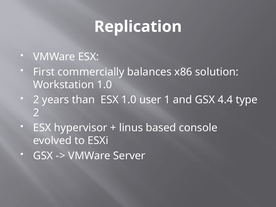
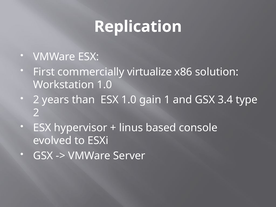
balances: balances -> virtualize (149, 72)
user: user -> gain (150, 100)
4.4: 4.4 -> 3.4 (225, 100)
